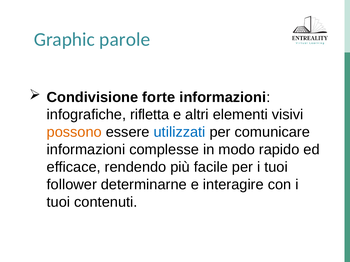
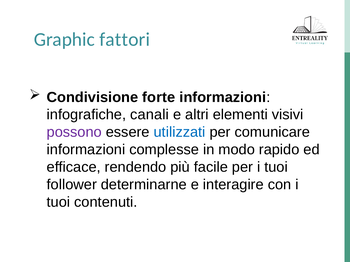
parole: parole -> fattori (125, 40)
rifletta: rifletta -> canali (150, 115)
possono colour: orange -> purple (74, 132)
